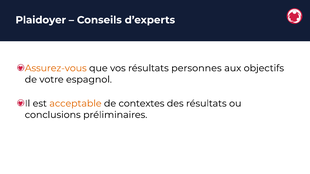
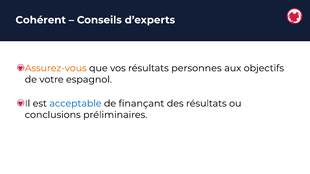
Plaidoyer: Plaidoyer -> Cohérent (41, 20)
acceptable colour: orange -> blue (75, 104)
contextes: contextes -> finançant (141, 104)
